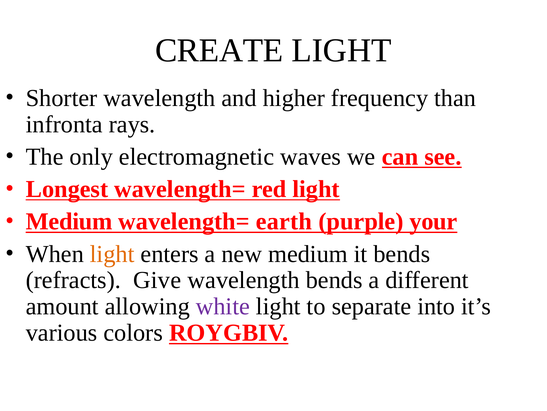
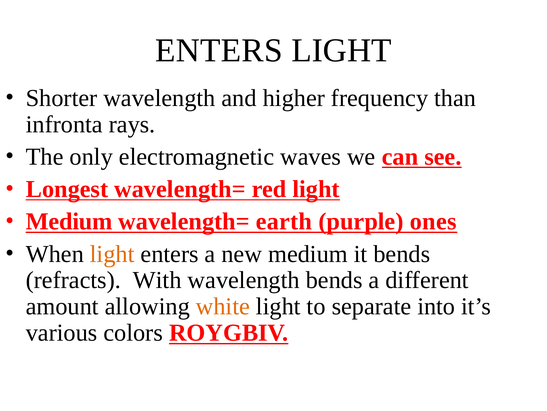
CREATE: CREATE -> ENTERS (219, 50)
your: your -> ones (433, 221)
Give: Give -> With (157, 280)
white colour: purple -> orange (223, 306)
